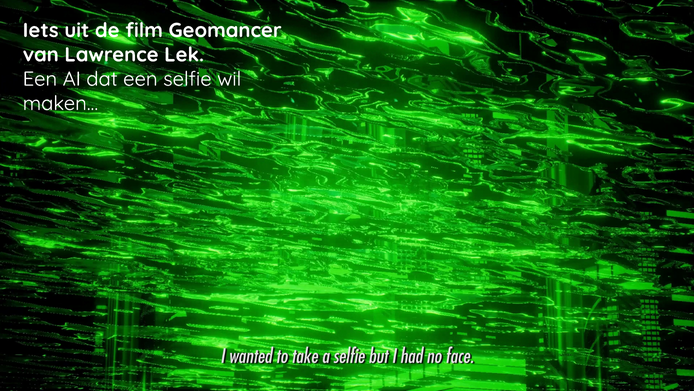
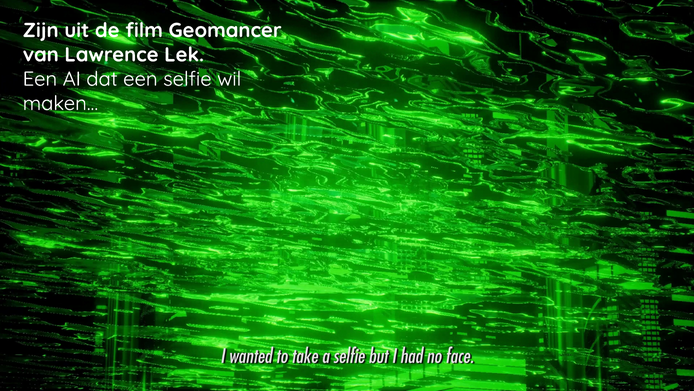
Iets: Iets -> Zijn (41, 30)
